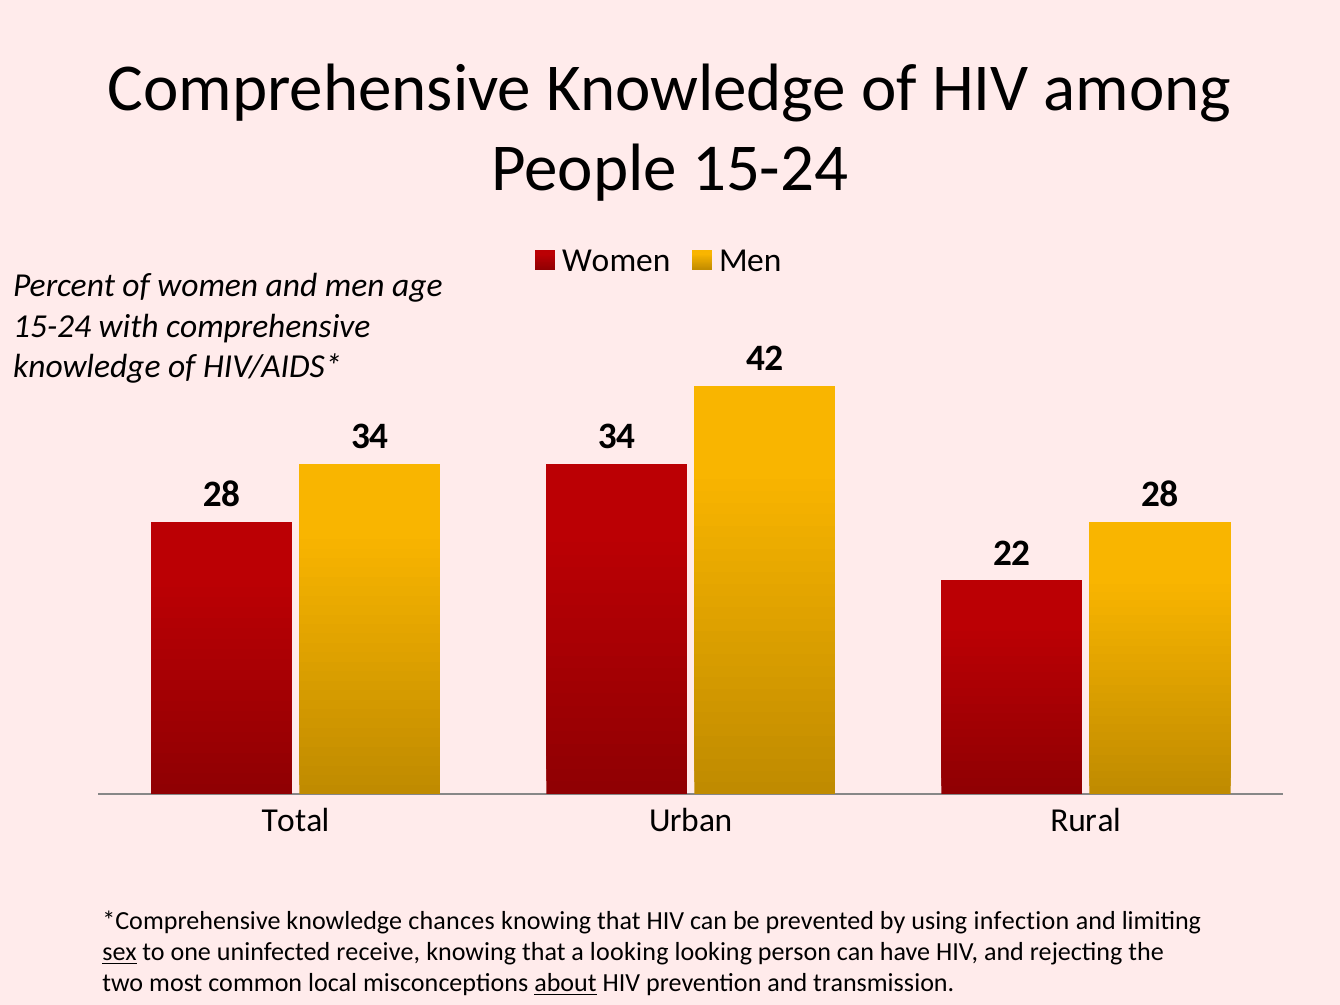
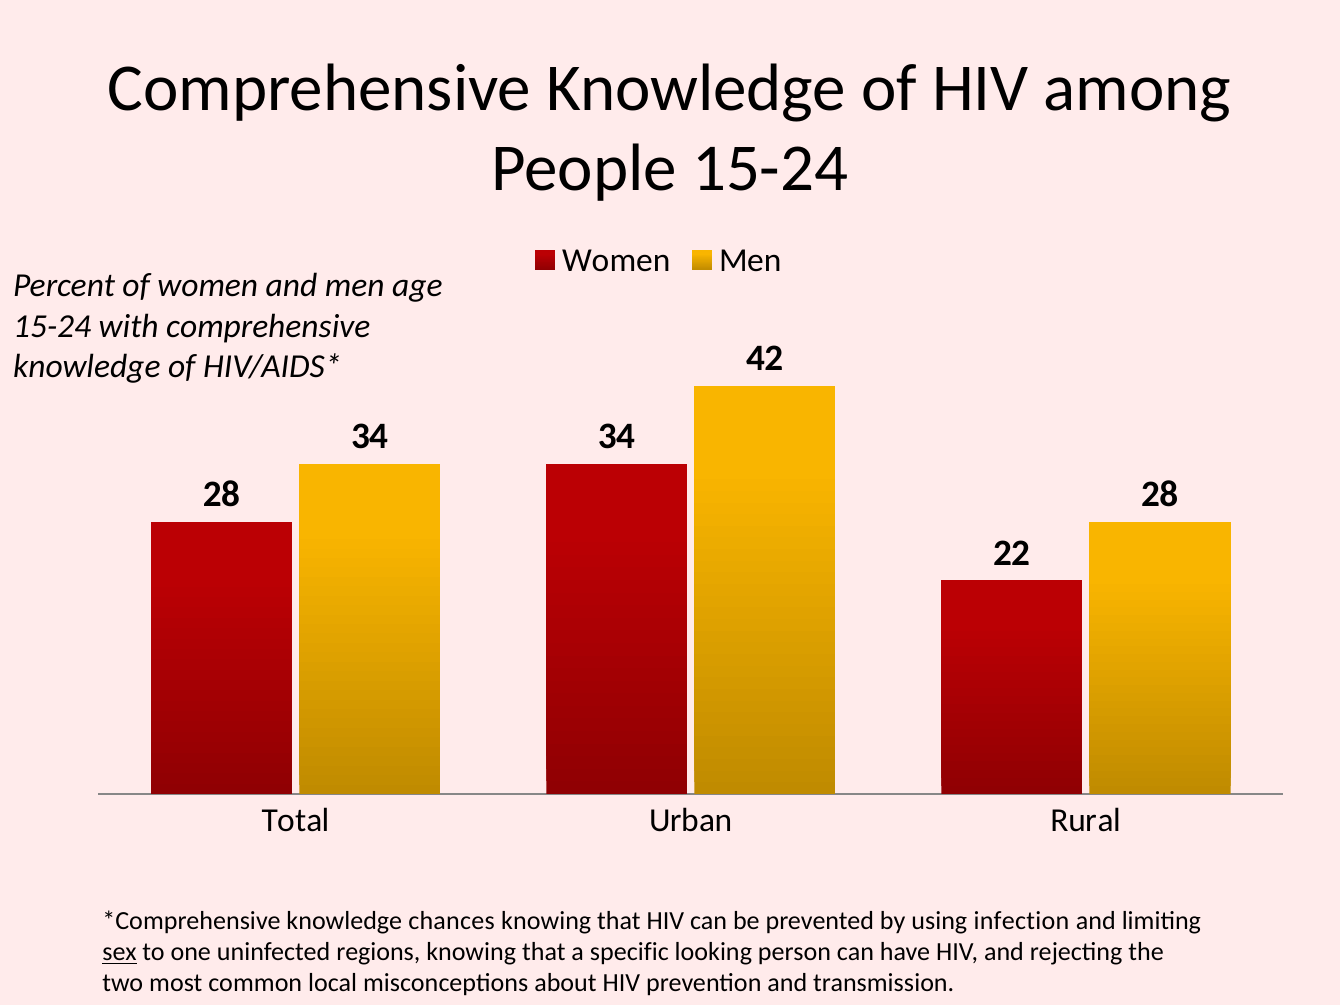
receive: receive -> regions (378, 952)
a looking: looking -> specific (629, 952)
about underline: present -> none (565, 983)
